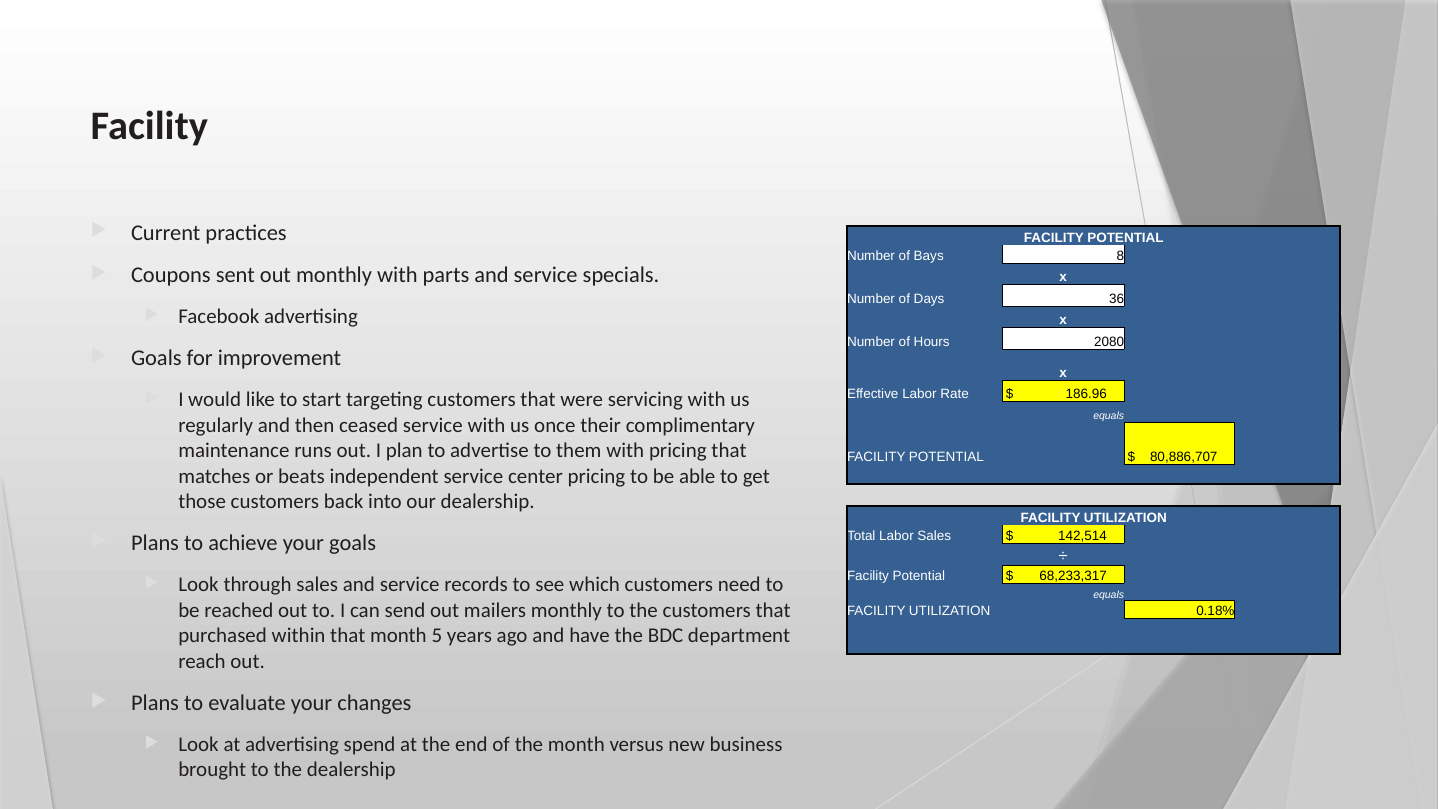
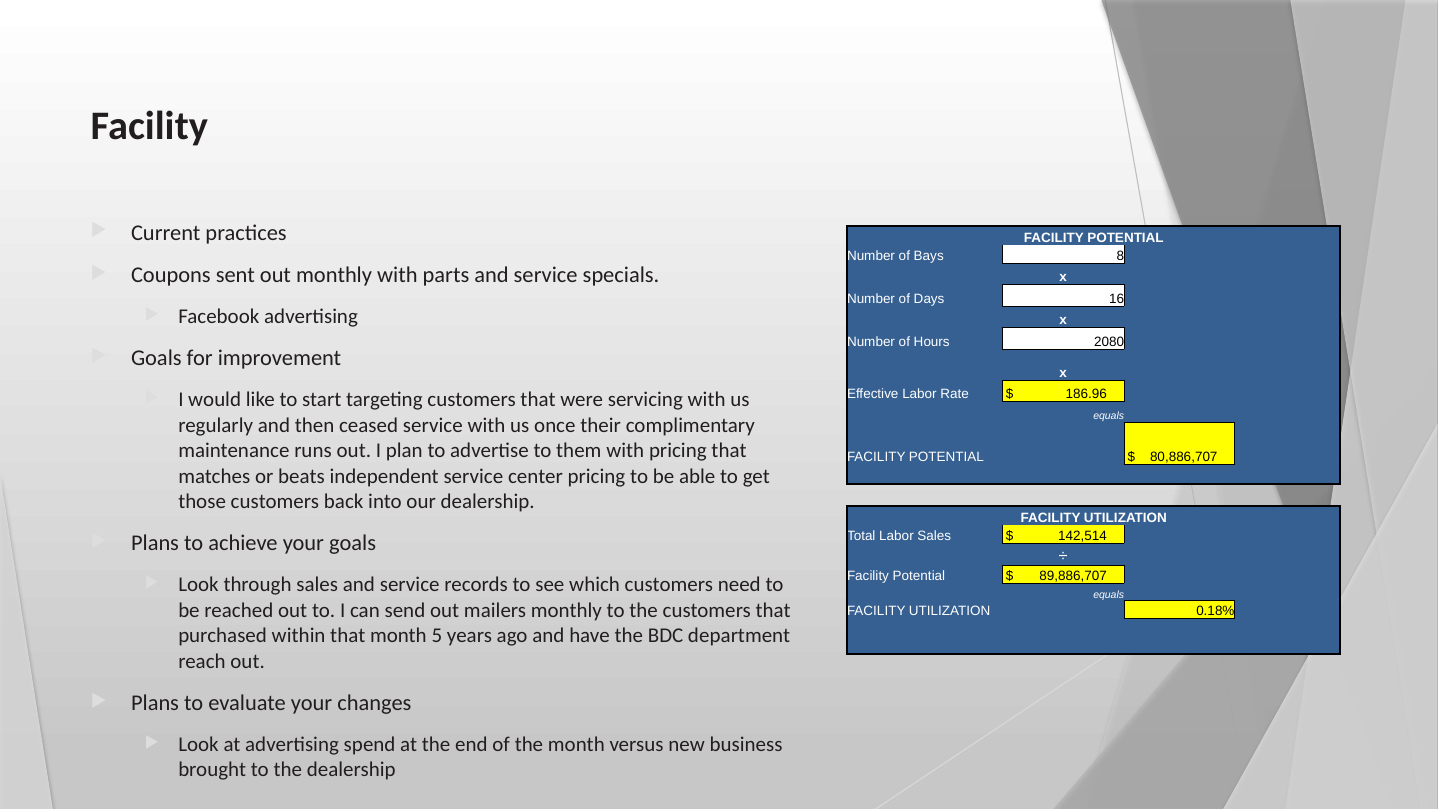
36: 36 -> 16 (1117, 299)
68,233,317: 68,233,317 -> 89,886,707 (1073, 576)
